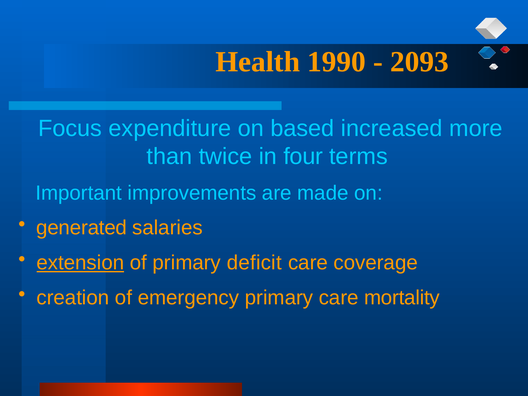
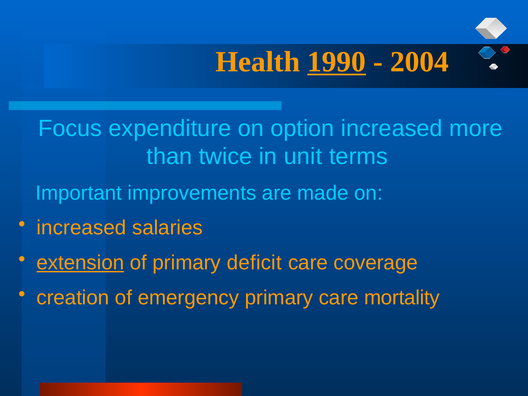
1990 underline: none -> present (337, 62)
2093: 2093 -> 2004 (420, 62)
based: based -> option (302, 128)
four: four -> unit (303, 156)
generated: generated -> increased (81, 228)
